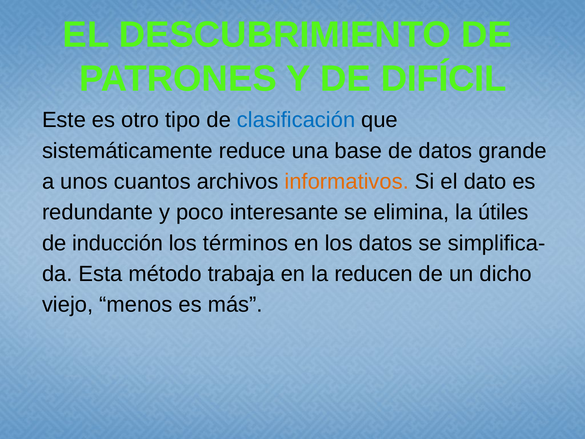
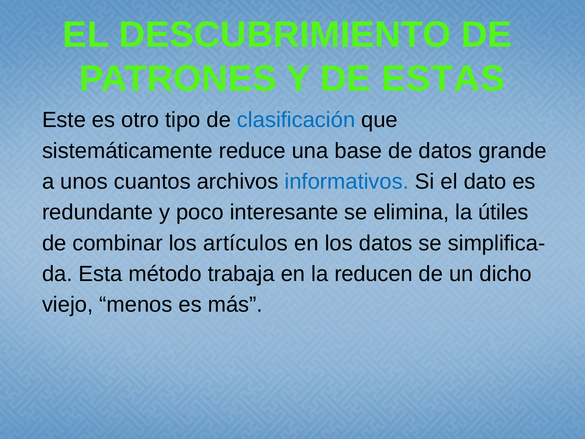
DIFÍCIL: DIFÍCIL -> ESTAS (443, 79)
informativos colour: orange -> blue (347, 181)
inducción: inducción -> combinar (118, 243)
términos: términos -> artículos (245, 243)
